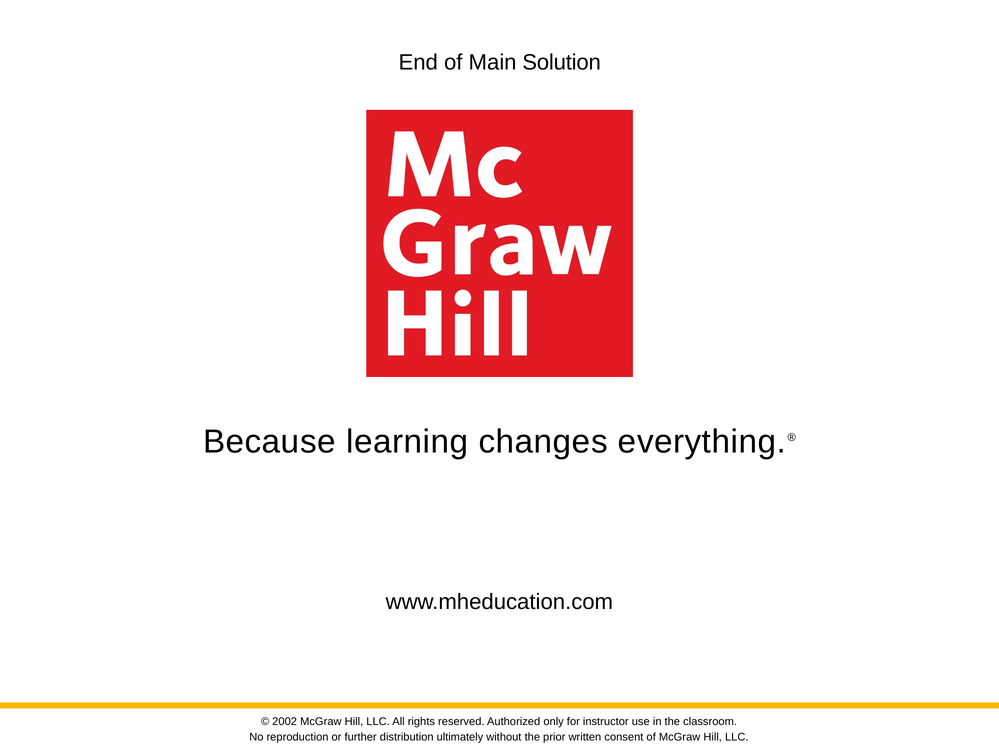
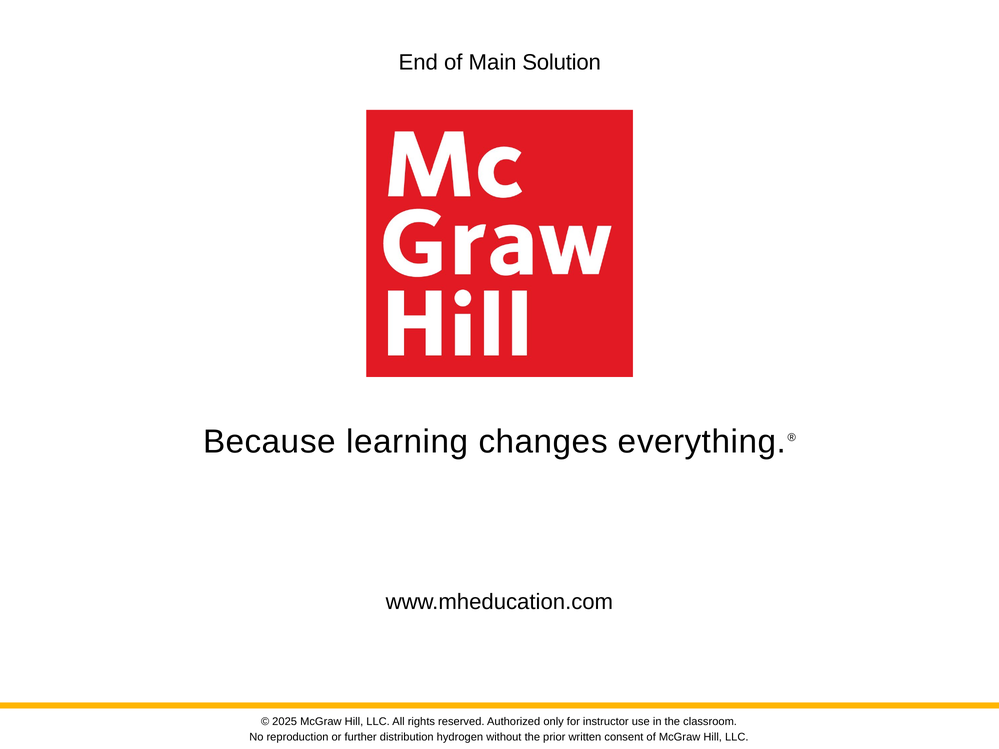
2002: 2002 -> 2025 (285, 722)
ultimately: ultimately -> hydrogen (460, 737)
